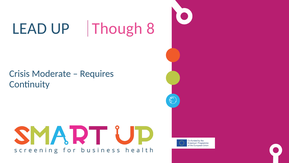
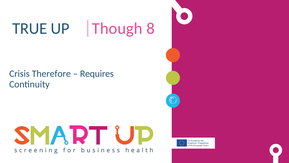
LEAD: LEAD -> TRUE (30, 28)
Moderate: Moderate -> Therefore (51, 74)
